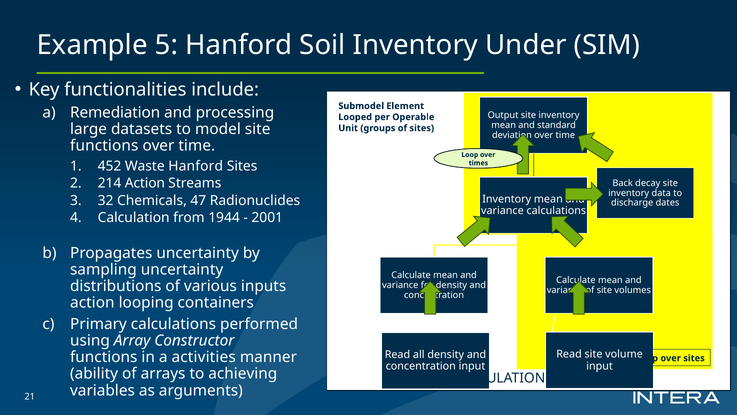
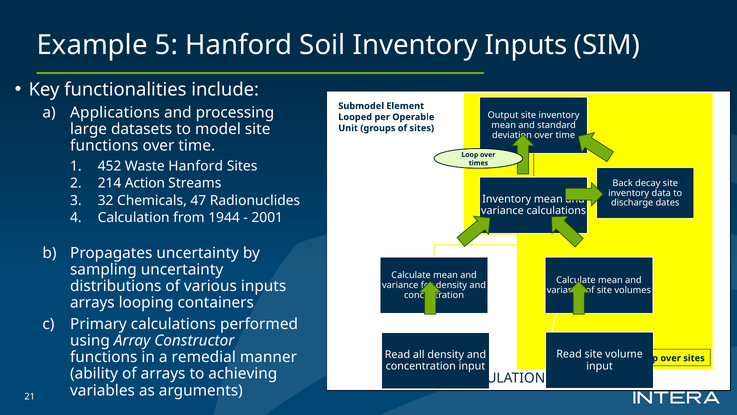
Inventory Under: Under -> Inputs (526, 45)
Remediation: Remediation -> Applications (115, 112)
action: action -> arrays (92, 303)
activities: activities -> remedial (204, 357)
